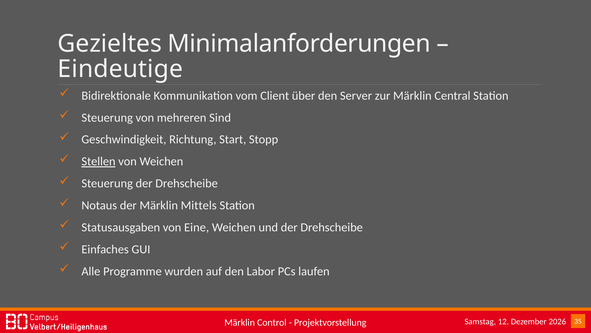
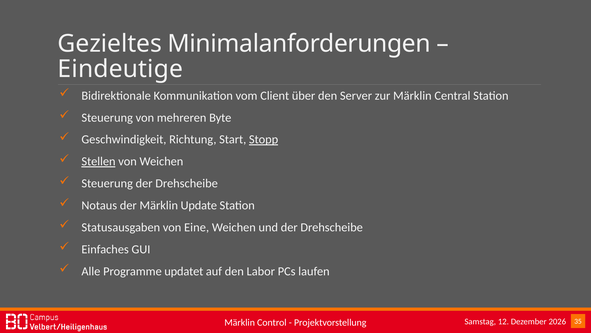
Sind: Sind -> Byte (220, 117)
Stopp underline: none -> present (264, 139)
Mittels: Mittels -> Update (199, 205)
wurden: wurden -> updatet (184, 271)
